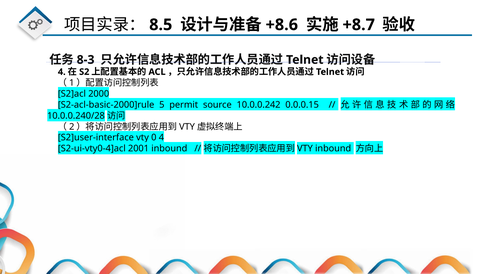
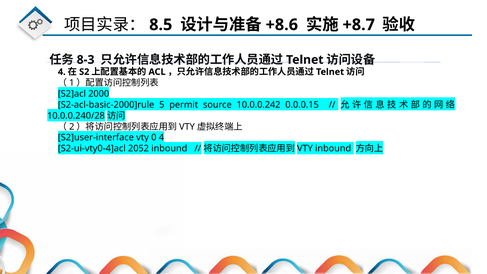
2001: 2001 -> 2052 (139, 149)
